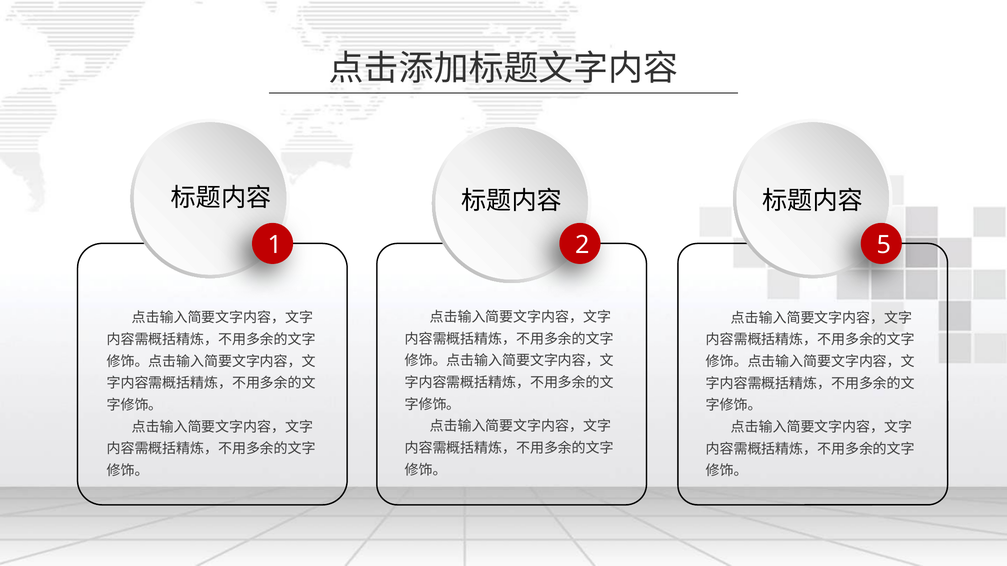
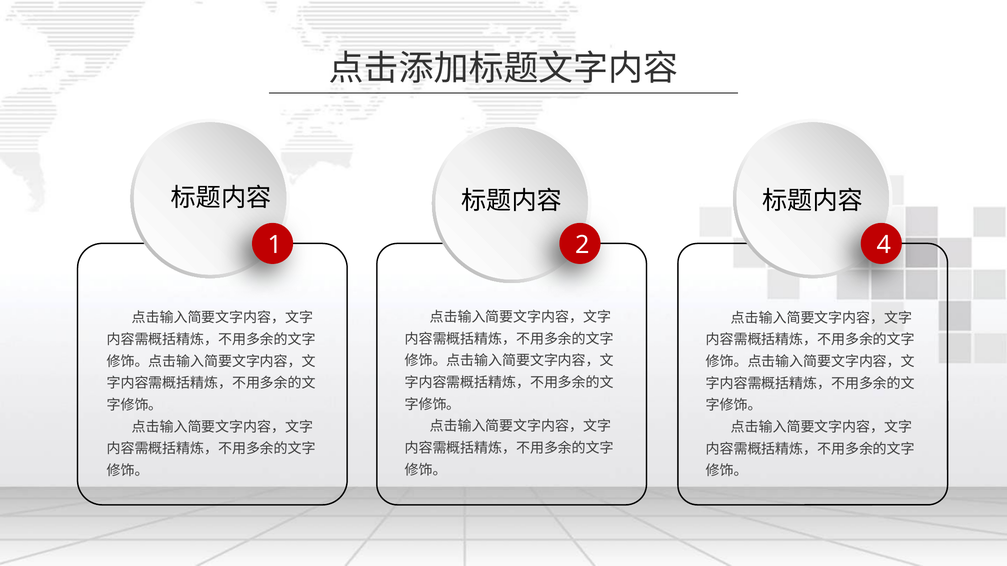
5: 5 -> 4 (884, 245)
